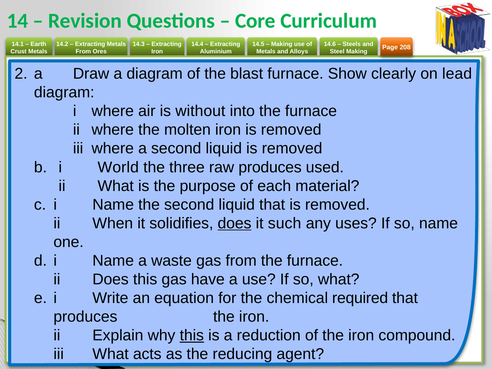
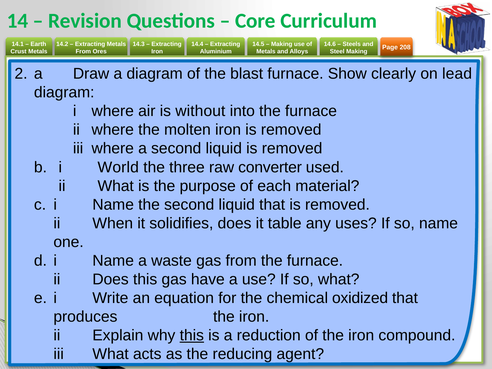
raw produces: produces -> converter (270, 167)
does underline: present -> none (235, 223)
such: such -> table (285, 223)
required: required -> oxidized (360, 298)
